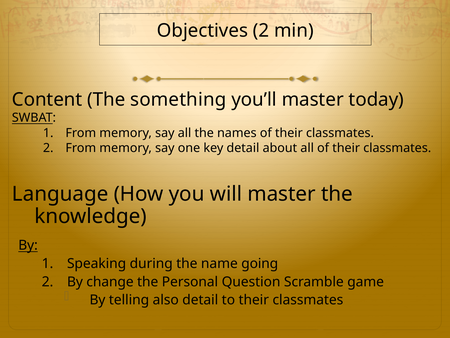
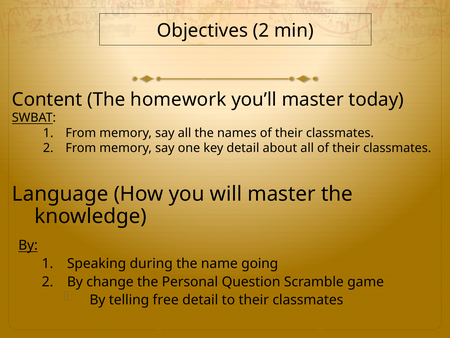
something: something -> homework (178, 99)
also: also -> free (166, 300)
